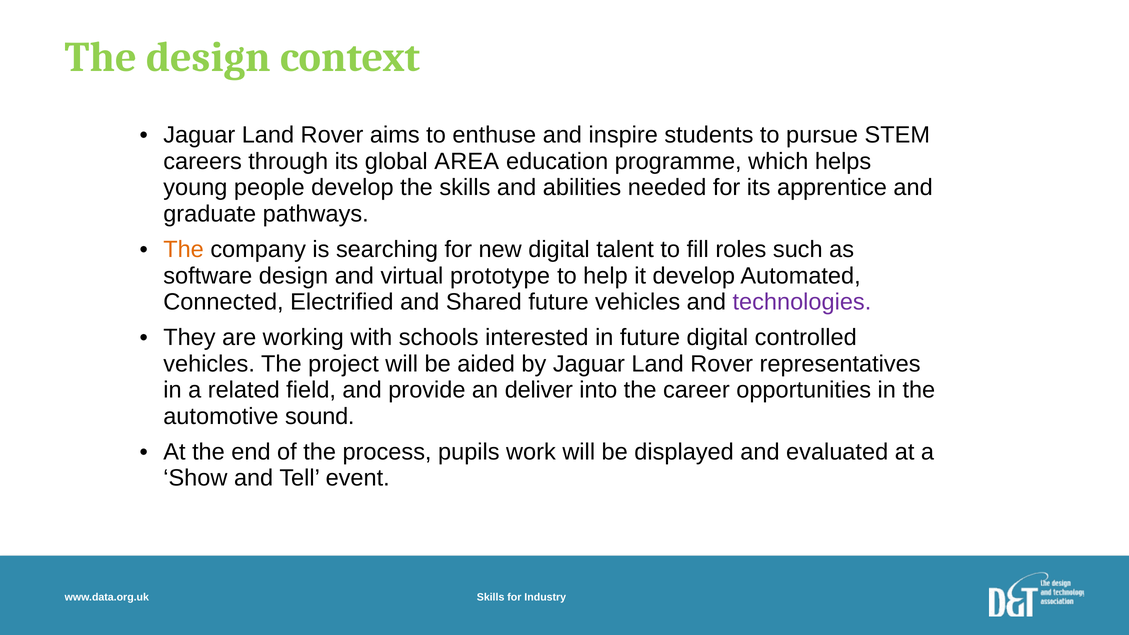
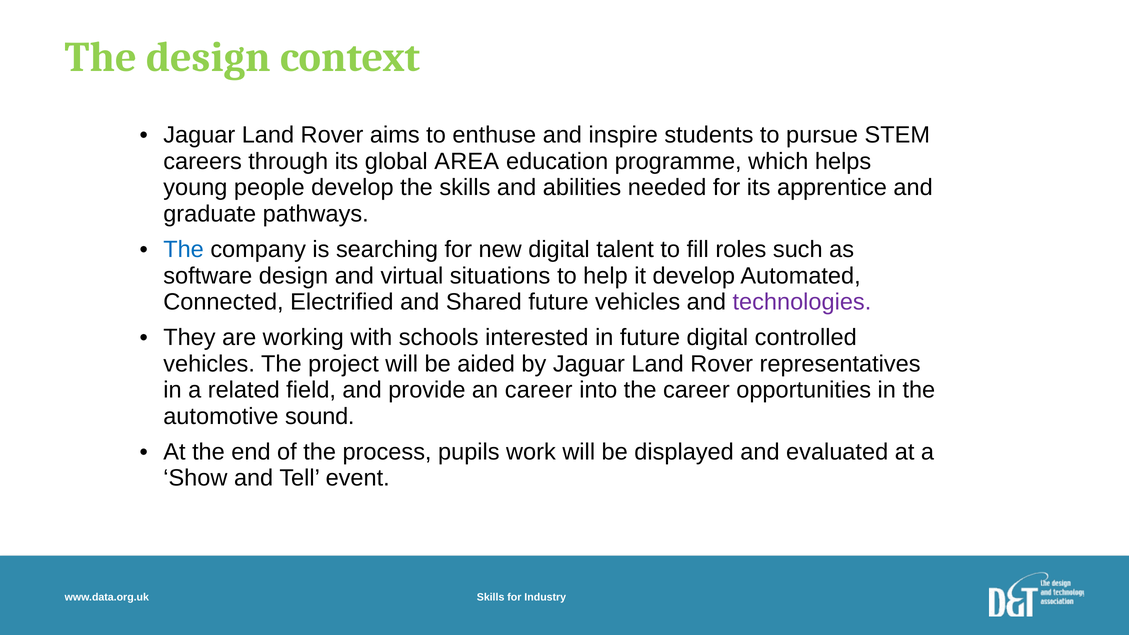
The colour: orange -> blue (184, 250)
prototype: prototype -> situations (500, 276)
an deliver: deliver -> career (539, 390)
